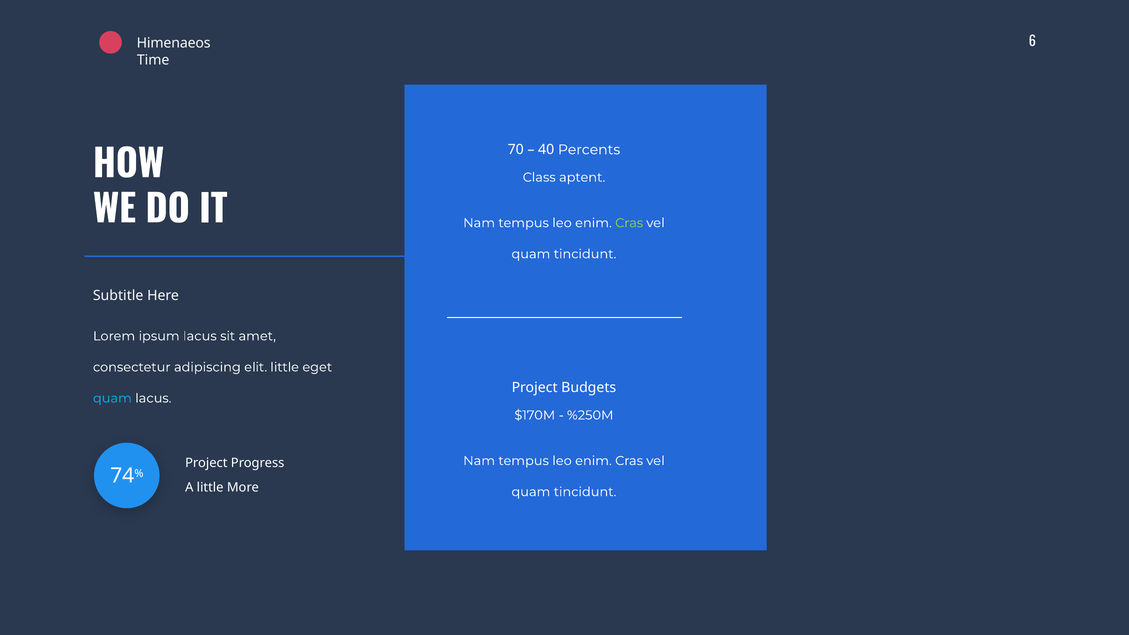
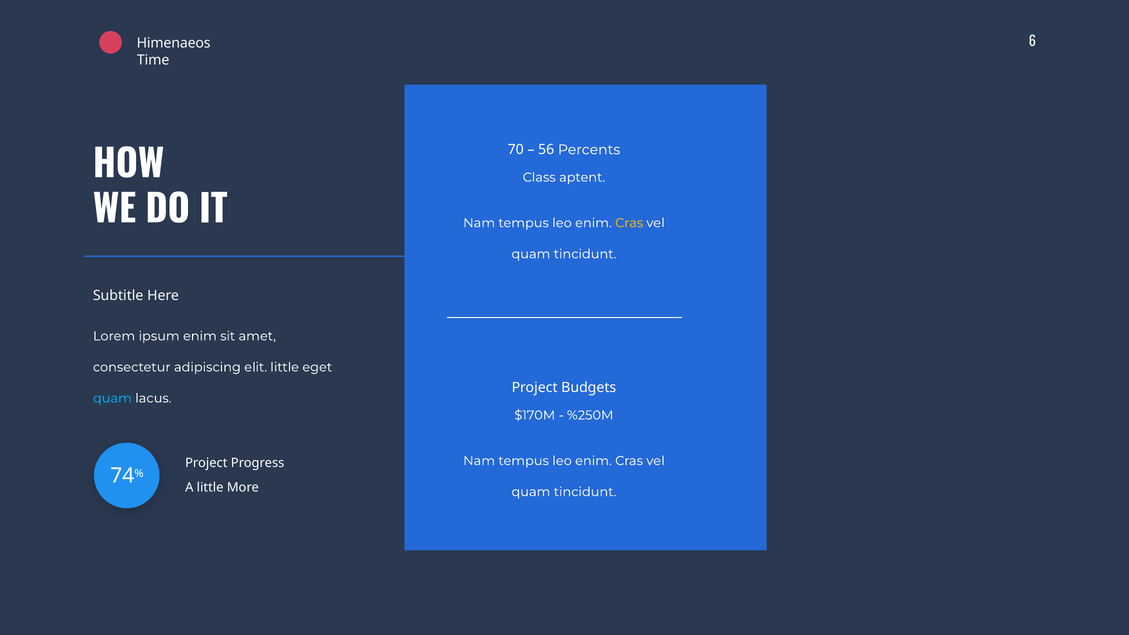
40: 40 -> 56 (546, 150)
Cras colour: light green -> yellow (629, 223)
ipsum lacus: lacus -> enim (200, 336)
